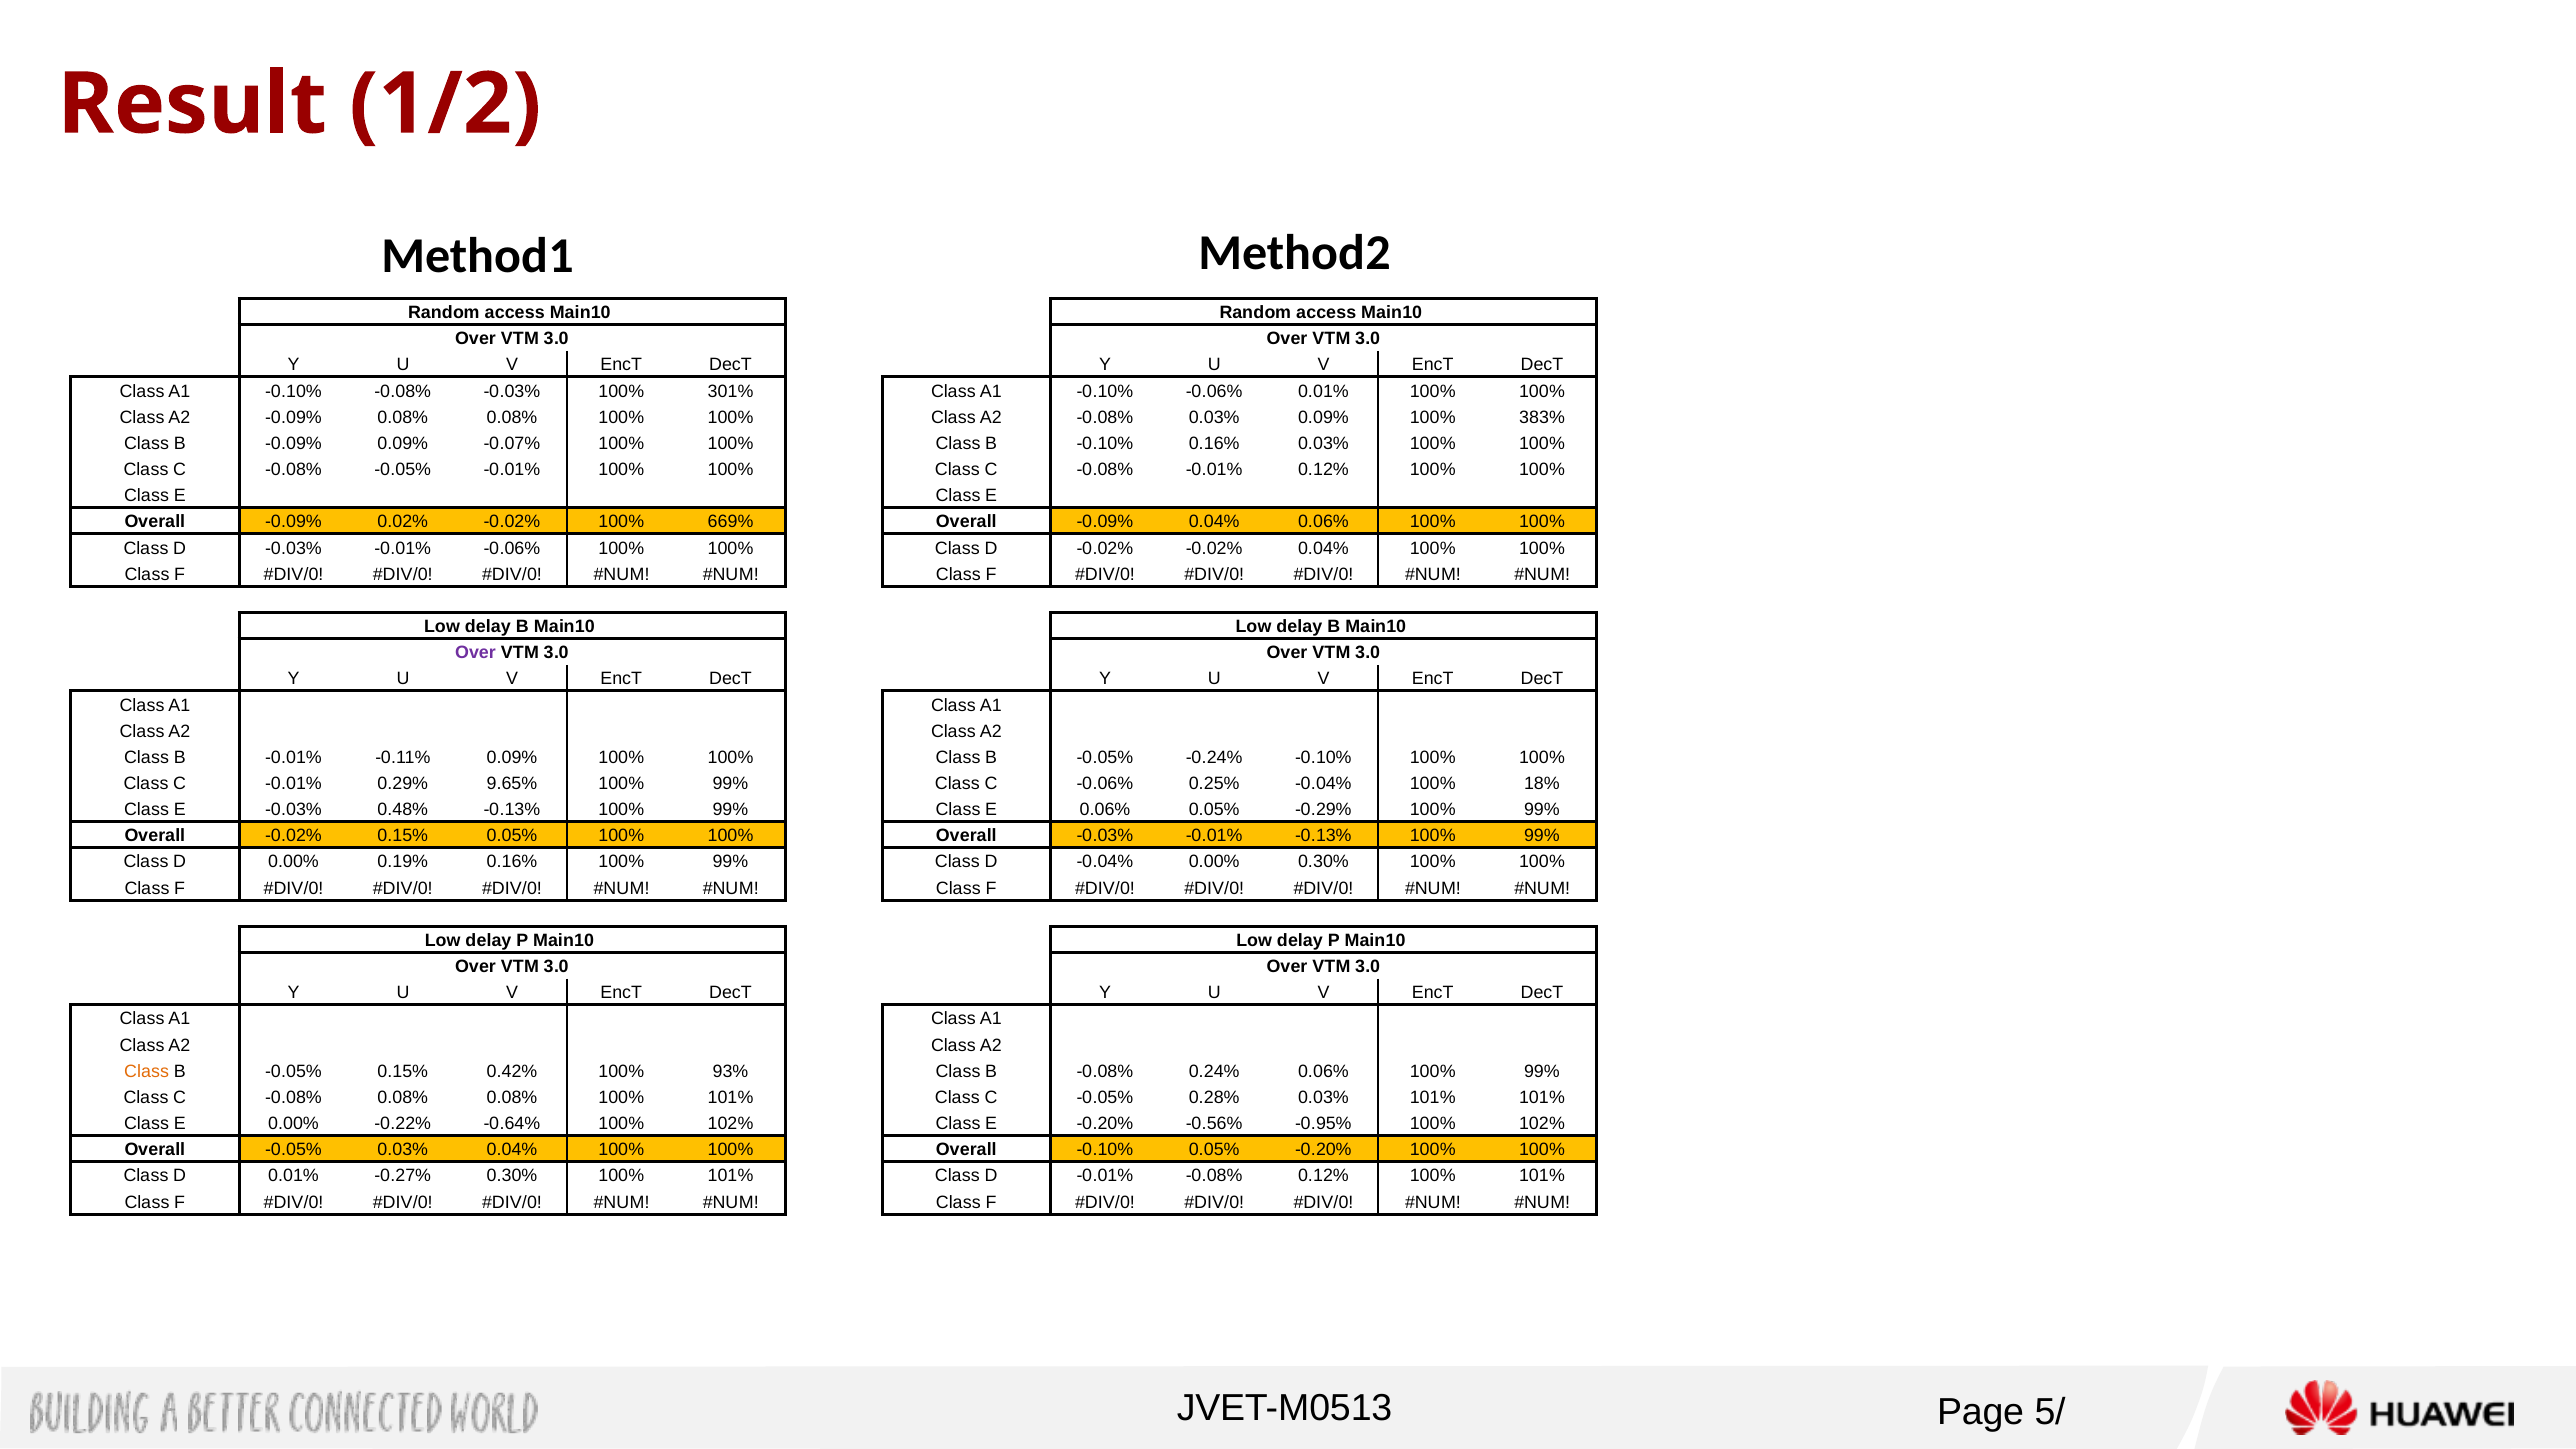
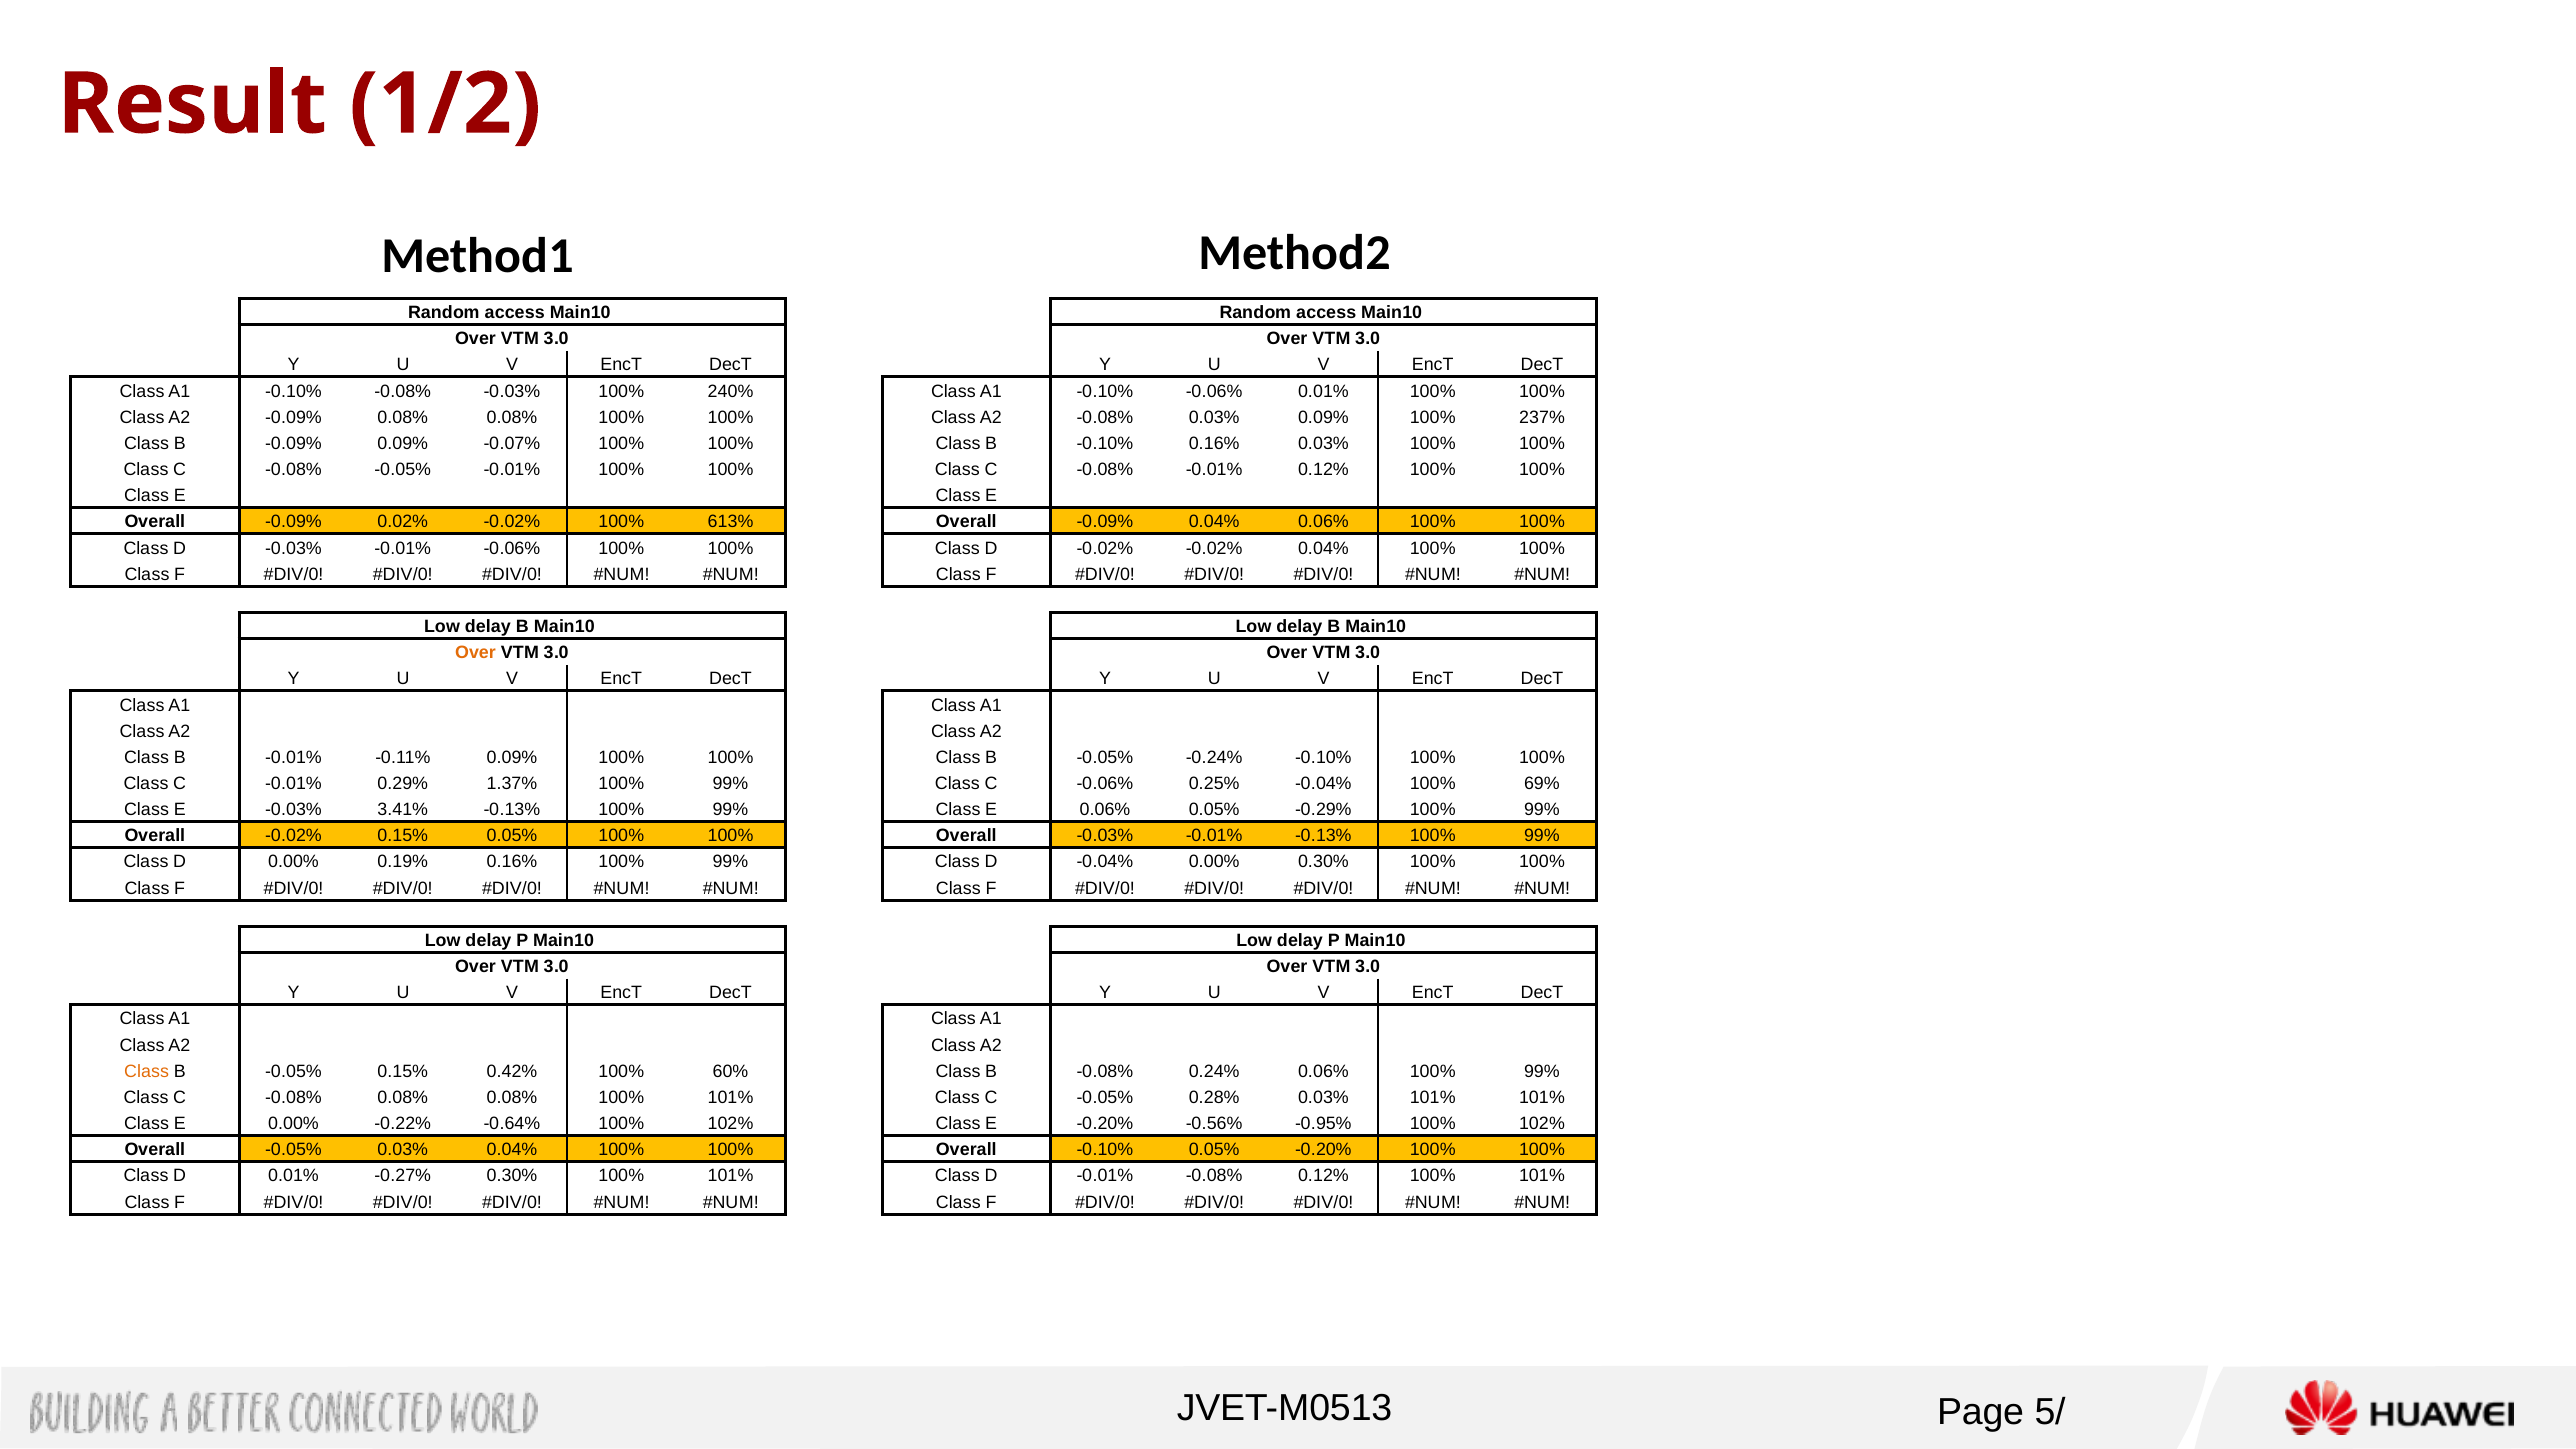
301%: 301% -> 240% (731, 391)
383%: 383% -> 237% (1542, 417)
669%: 669% -> 613% (731, 522)
Over colour: purple -> orange (476, 653)
9.65%: 9.65% -> 1.37% (512, 784)
18%: 18% -> 69% (1542, 784)
0.48%: 0.48% -> 3.41% (403, 810)
93%: 93% -> 60% (730, 1071)
